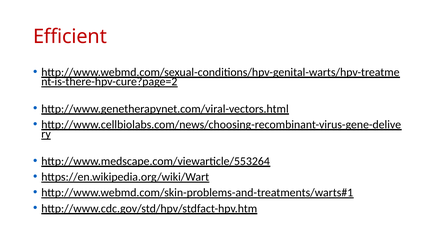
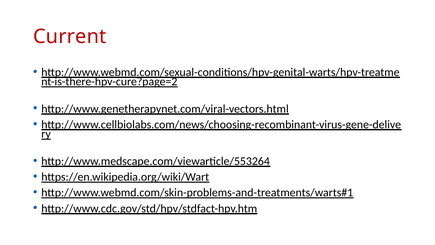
Efficient: Efficient -> Current (70, 37)
